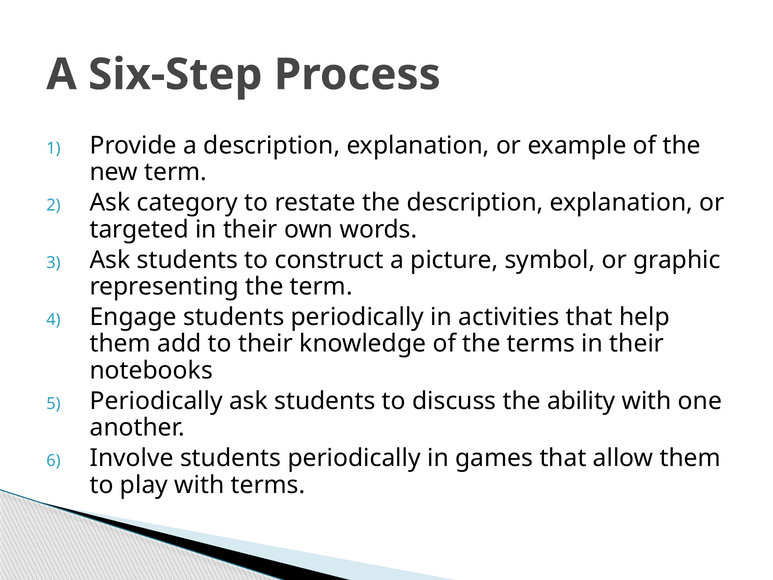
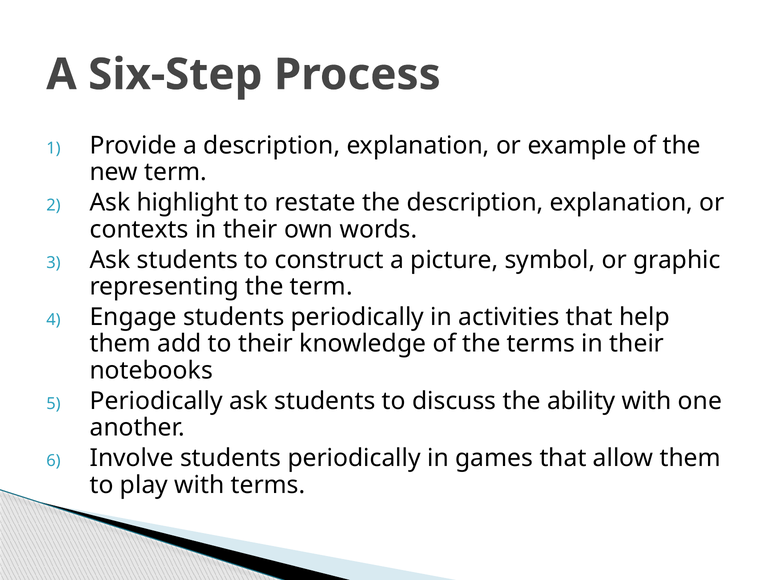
category: category -> highlight (188, 203)
targeted: targeted -> contexts (139, 229)
